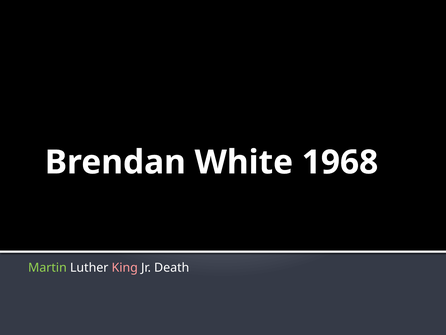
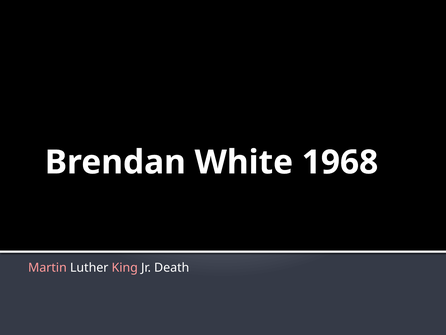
Martin colour: light green -> pink (47, 267)
